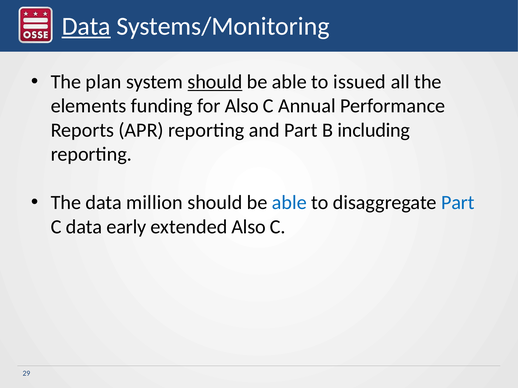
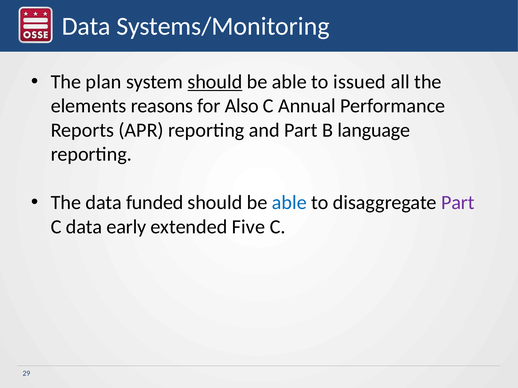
Data underline: present -> none (86, 26)
funding: funding -> reasons (162, 106)
including: including -> language (374, 130)
million: million -> funded (155, 203)
Part colour: blue -> purple (458, 203)
extended Also: Also -> Five (248, 227)
